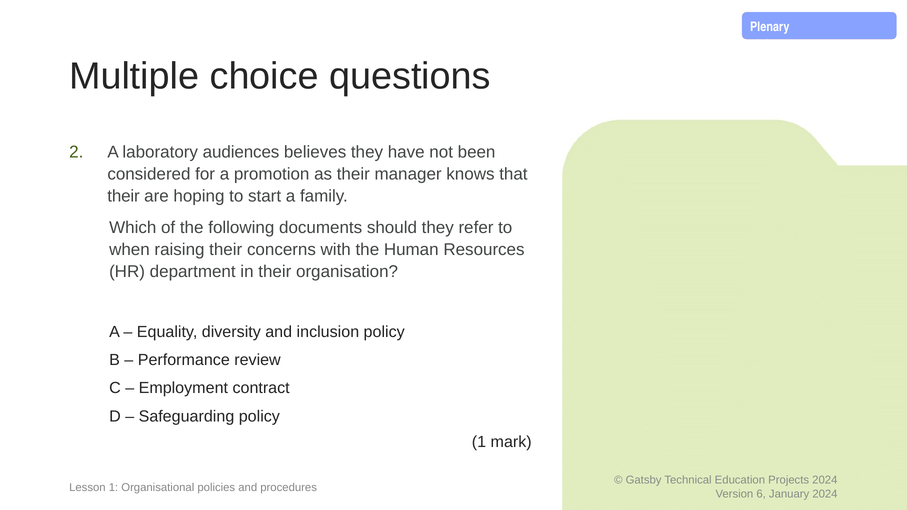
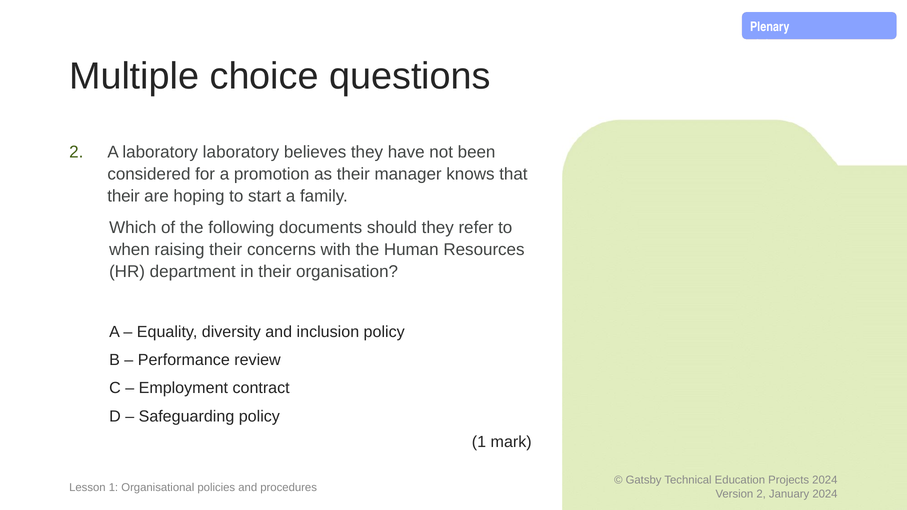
laboratory audiences: audiences -> laboratory (241, 152)
6: 6 -> 2 (761, 494)
